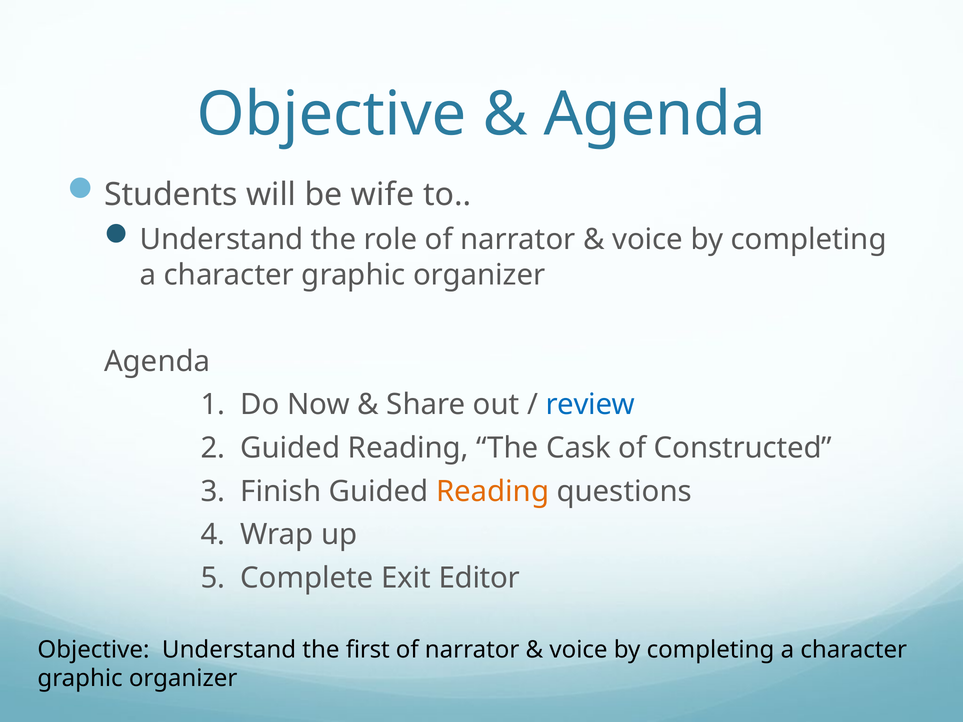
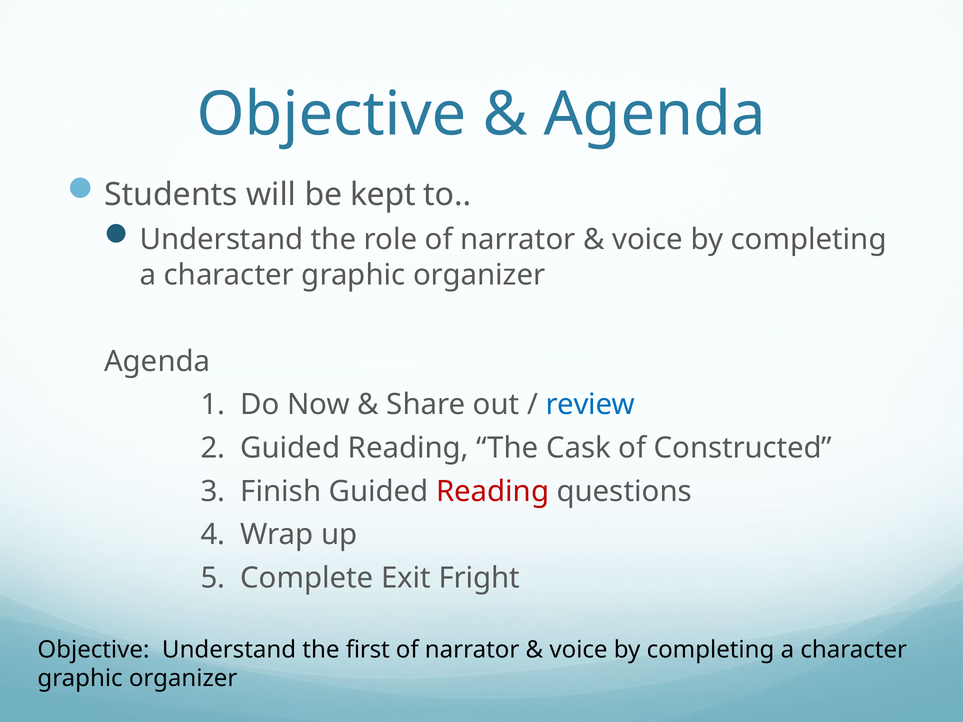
wife: wife -> kept (383, 195)
Reading colour: orange -> red (493, 492)
Editor: Editor -> Fright (479, 578)
